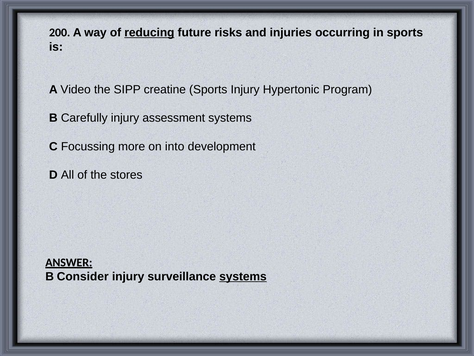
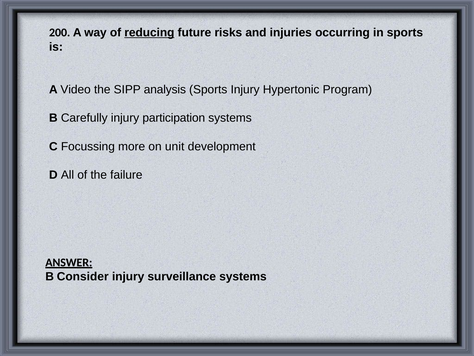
creatine: creatine -> analysis (165, 89)
assessment: assessment -> participation (174, 118)
into: into -> unit (175, 146)
stores: stores -> failure (126, 175)
systems underline: present -> none (243, 276)
